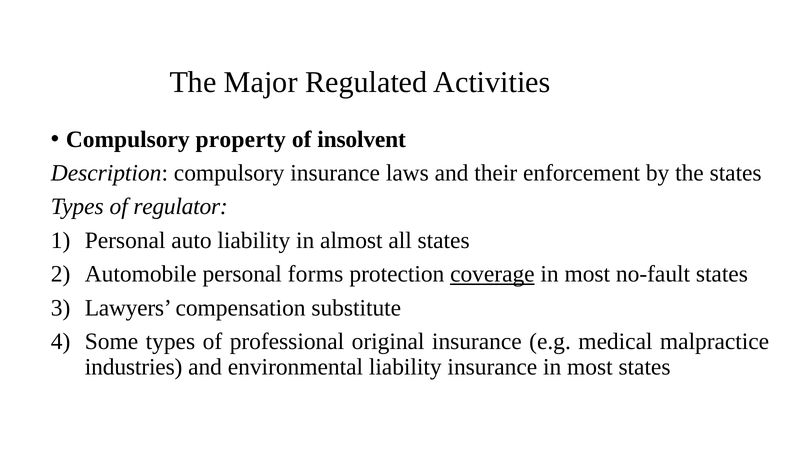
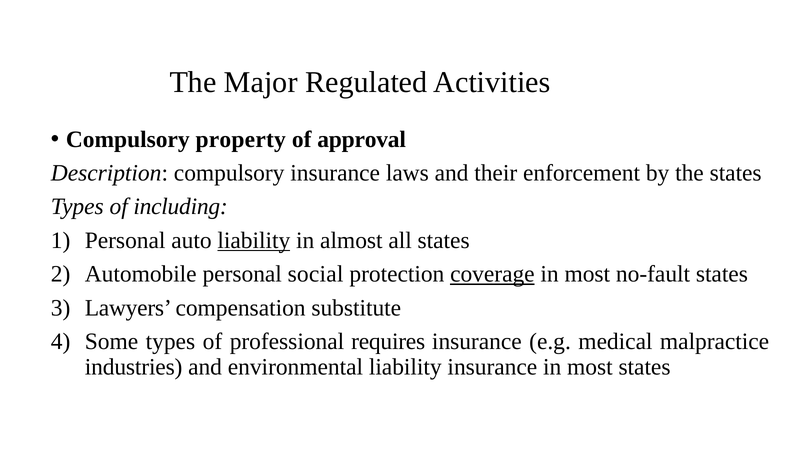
insolvent: insolvent -> approval (362, 139)
regulator: regulator -> including (181, 207)
liability underline: none -> present (254, 240)
forms: forms -> social (316, 274)
original: original -> requires (388, 341)
